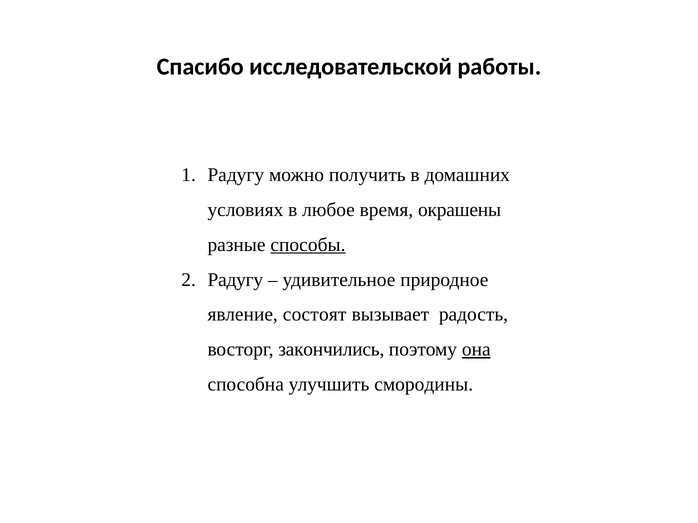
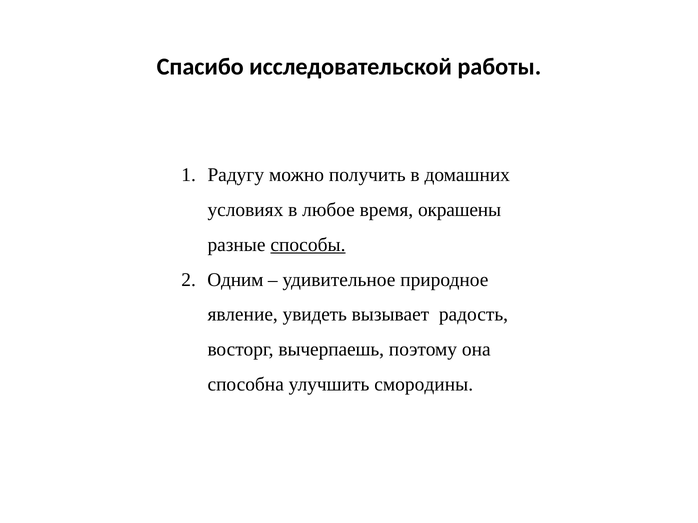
Радугу: Радугу -> Одним (235, 280)
состоят: состоят -> увидеть (315, 315)
закончились: закончились -> вычерпаешь (331, 350)
она underline: present -> none (476, 350)
